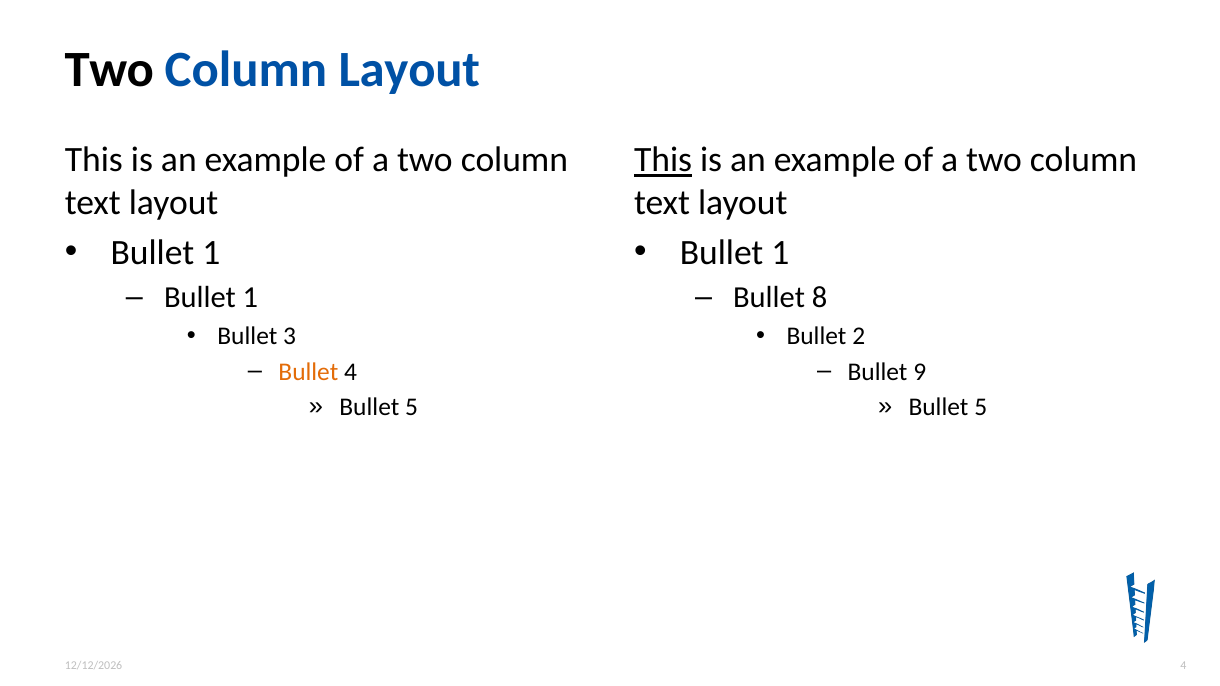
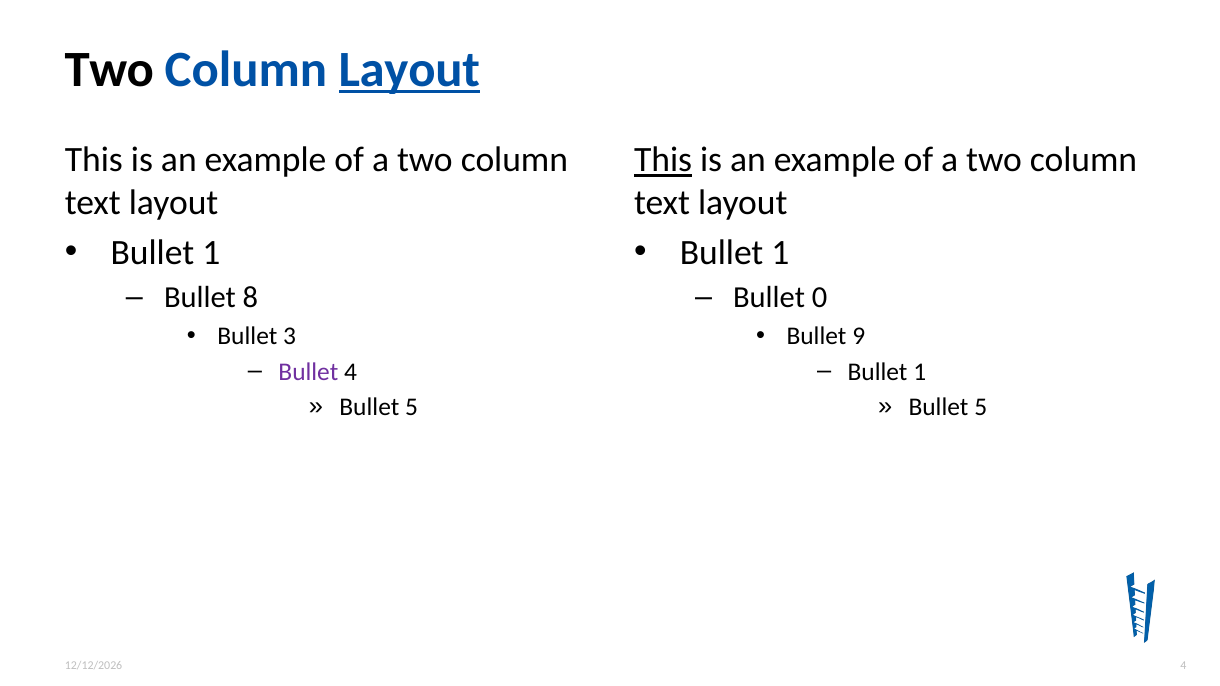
Layout underline: none -> present (409, 69)
1: 1 -> 8 (250, 298)
8: 8 -> 0 (820, 298)
2: 2 -> 9 (859, 336)
Bullet colour: orange -> purple (308, 372)
9: 9 -> 1 (920, 372)
